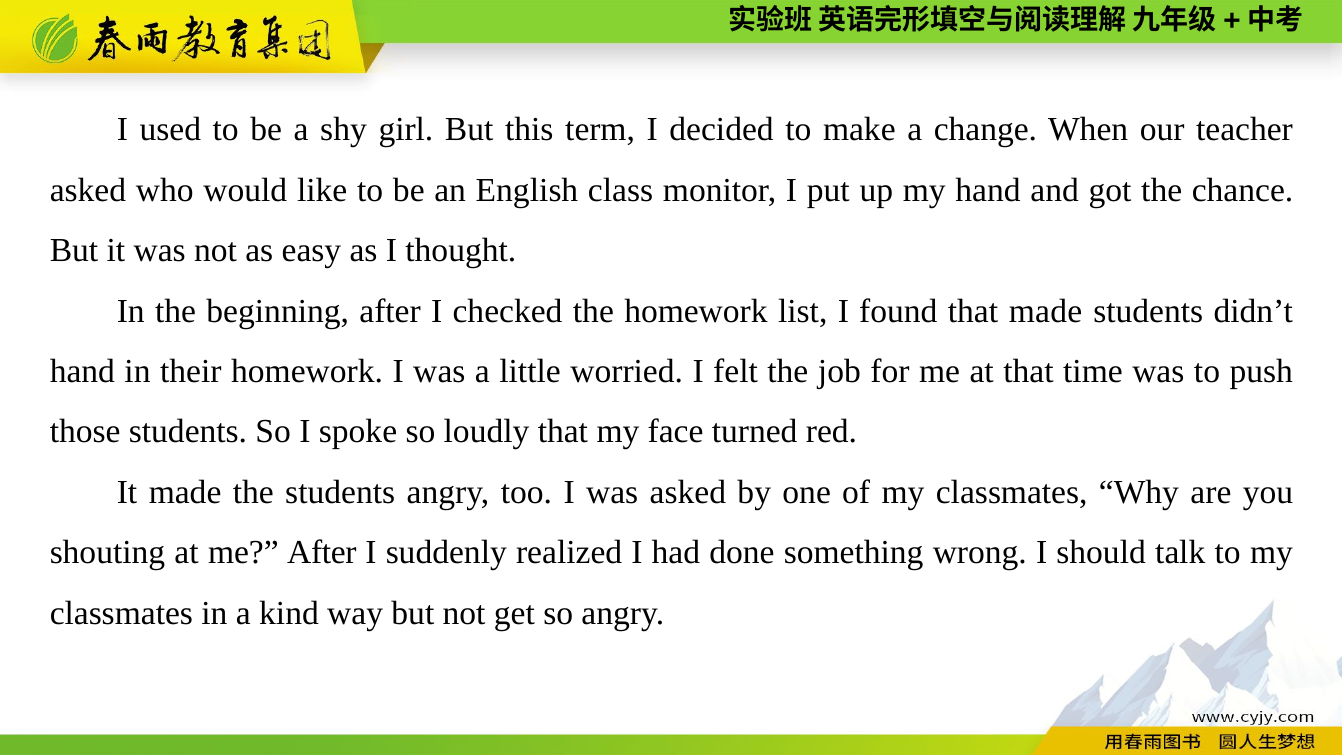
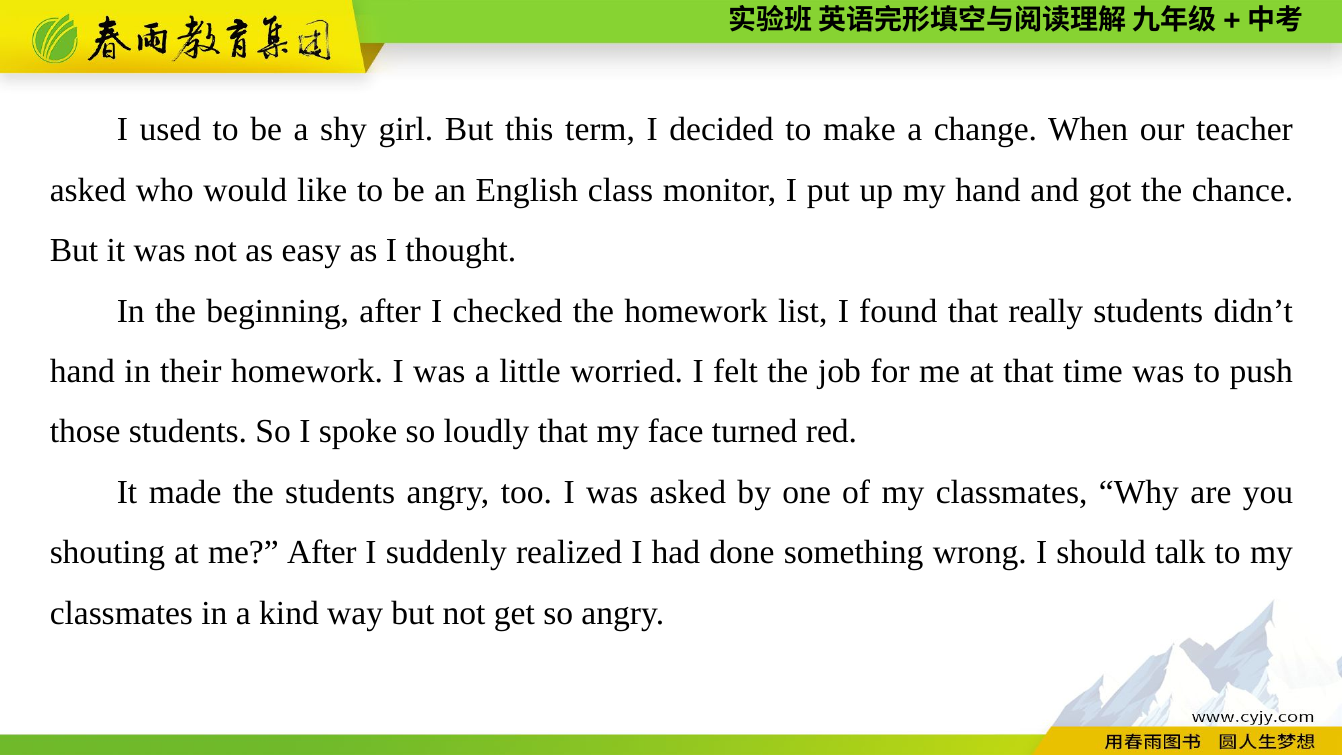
that made: made -> really (1046, 311)
